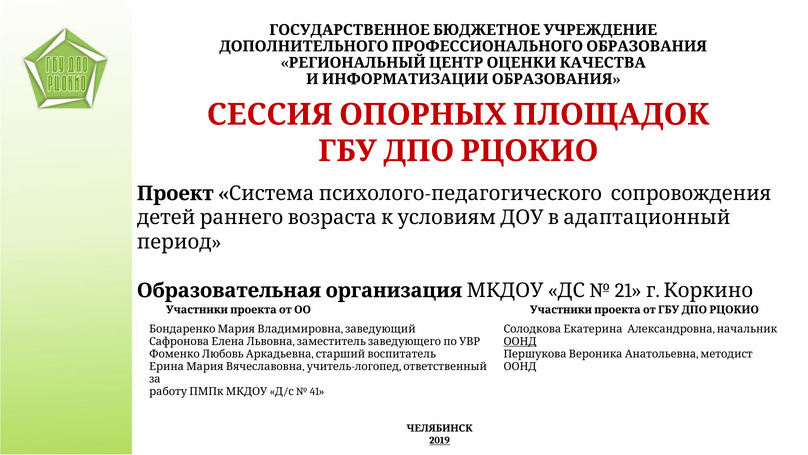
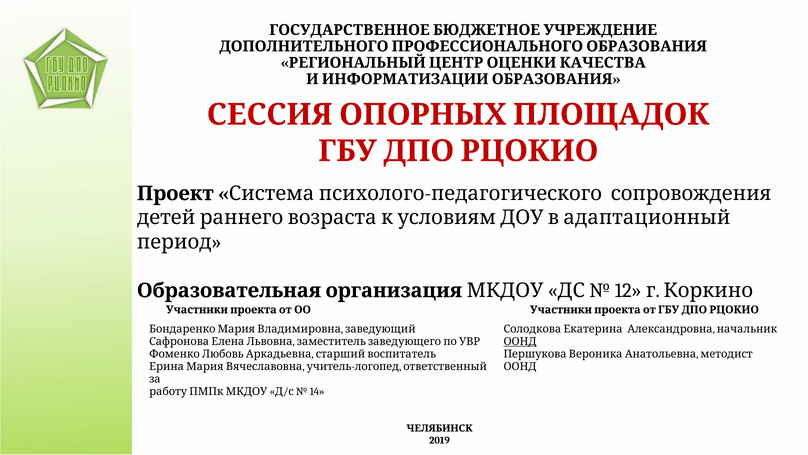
21: 21 -> 12 (628, 290)
41: 41 -> 14 (317, 391)
2019 underline: present -> none (440, 440)
